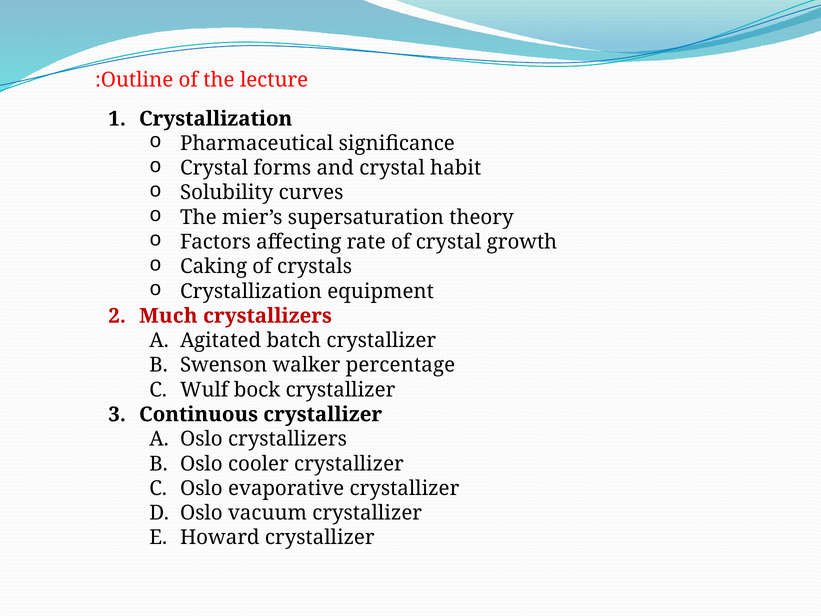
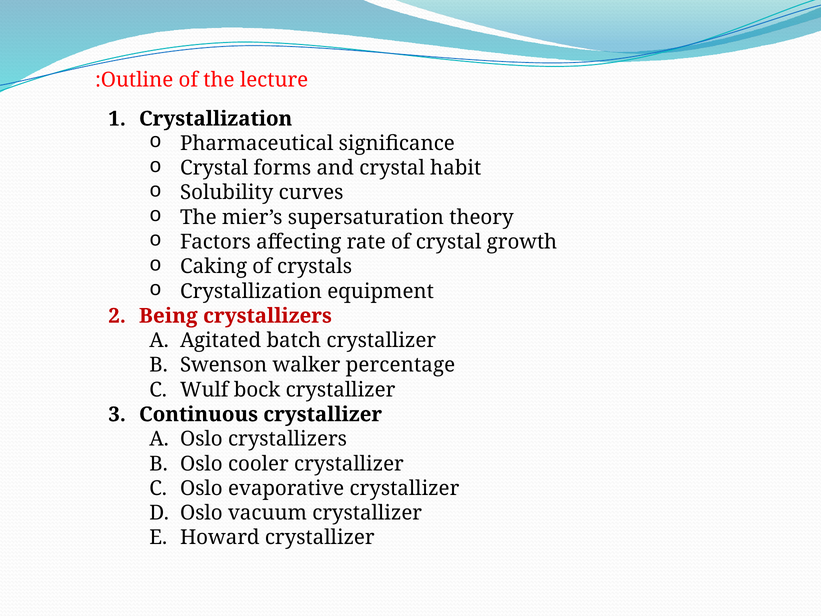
Much: Much -> Being (168, 316)
